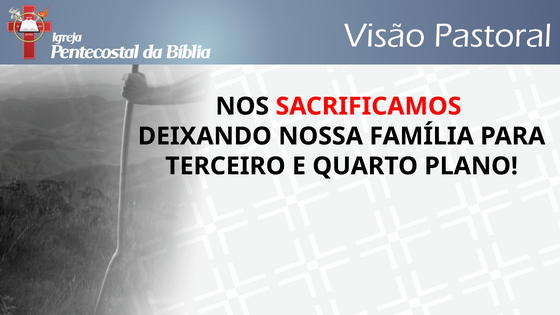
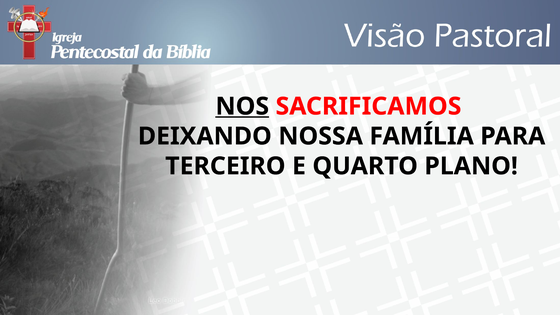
NOS underline: none -> present (242, 106)
